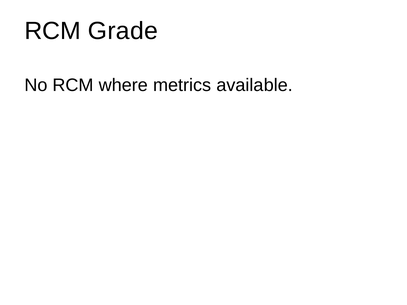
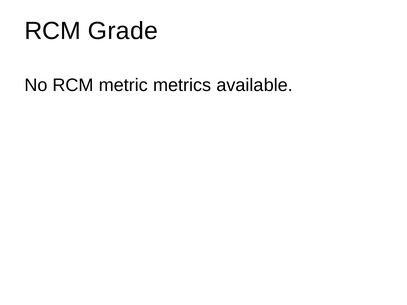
where: where -> metric (123, 85)
